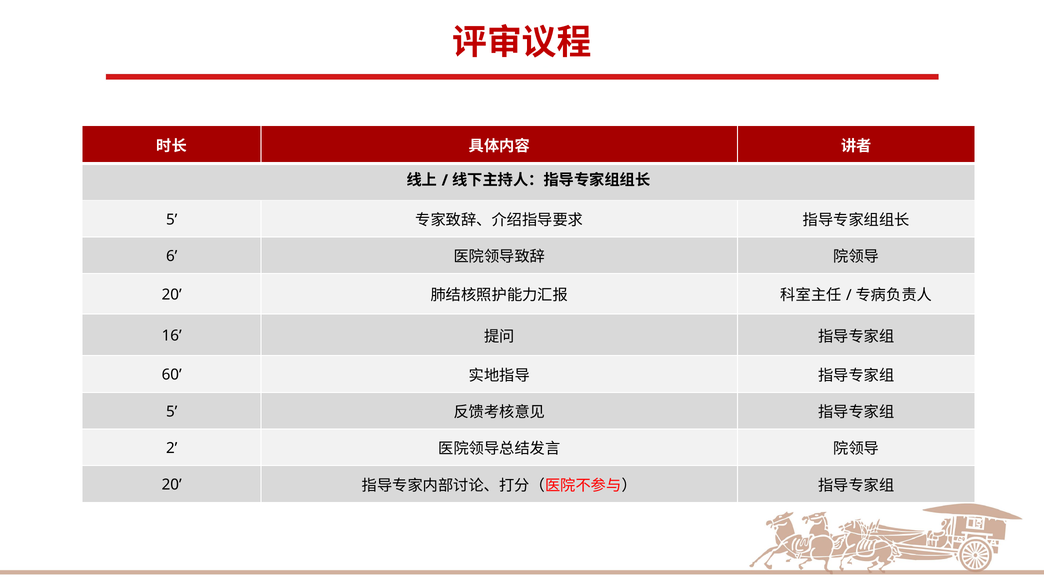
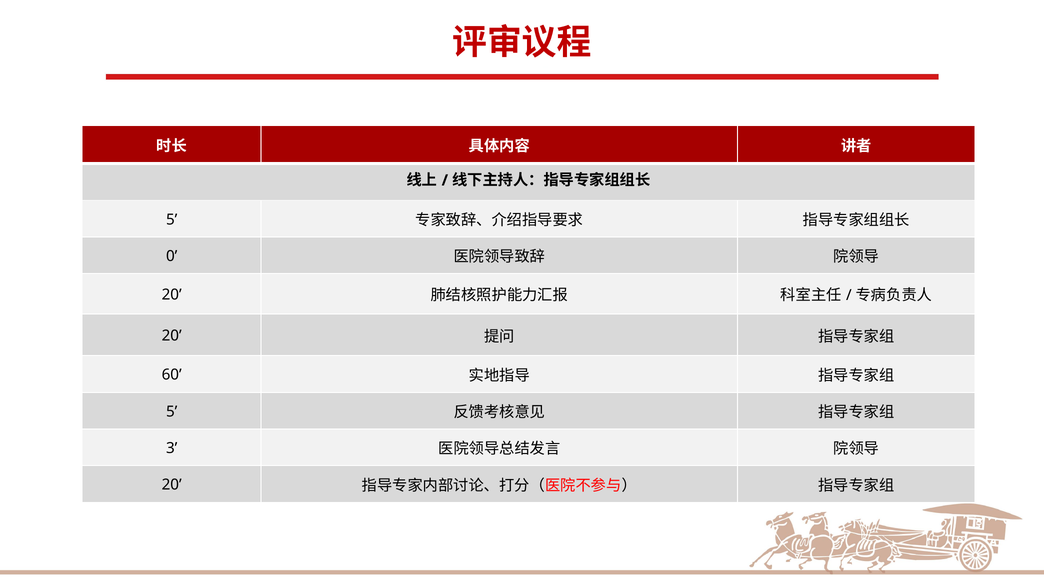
6: 6 -> 0 (172, 256)
16: 16 -> 20 (172, 336)
2: 2 -> 3 (172, 448)
